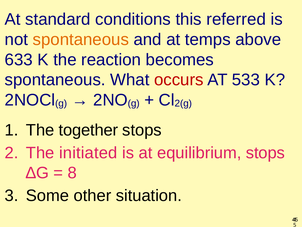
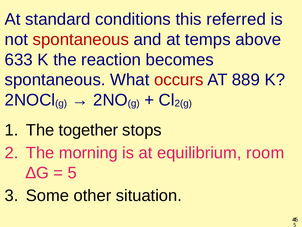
spontaneous colour: orange -> red (81, 39)
533: 533 -> 889 (246, 80)
initiated: initiated -> morning (88, 153)
equilibrium stops: stops -> room (265, 153)
8: 8 -> 5 (72, 173)
